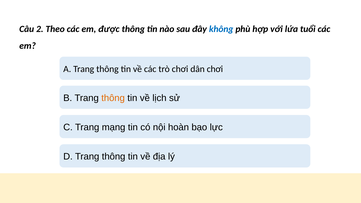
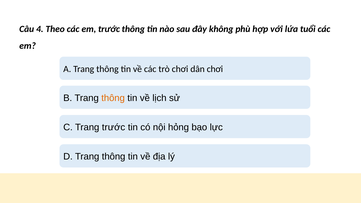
2: 2 -> 4 (40, 29)
em được: được -> trước (109, 29)
không colour: blue -> black (221, 29)
Trang mạng: mạng -> trước (114, 127)
hoàn: hoàn -> hỏng (179, 127)
